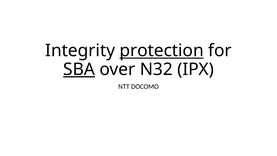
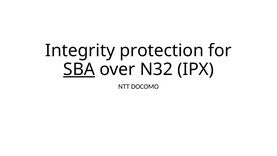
protection underline: present -> none (162, 51)
